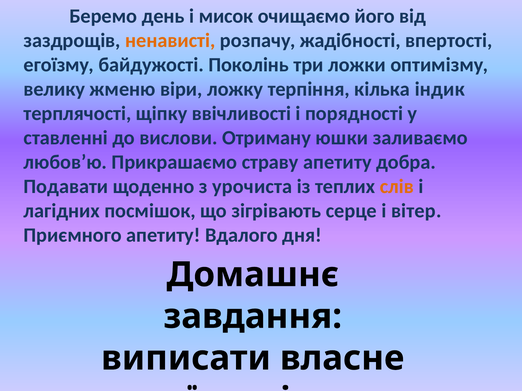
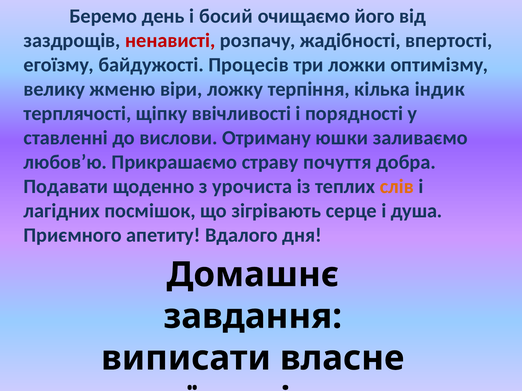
мисок: мисок -> босий (226, 16)
ненависті colour: orange -> red (170, 41)
Поколінь: Поколінь -> Процесів (249, 65)
страву апетиту: апетиту -> почуття (337, 162)
вітер: вітер -> душа (416, 211)
